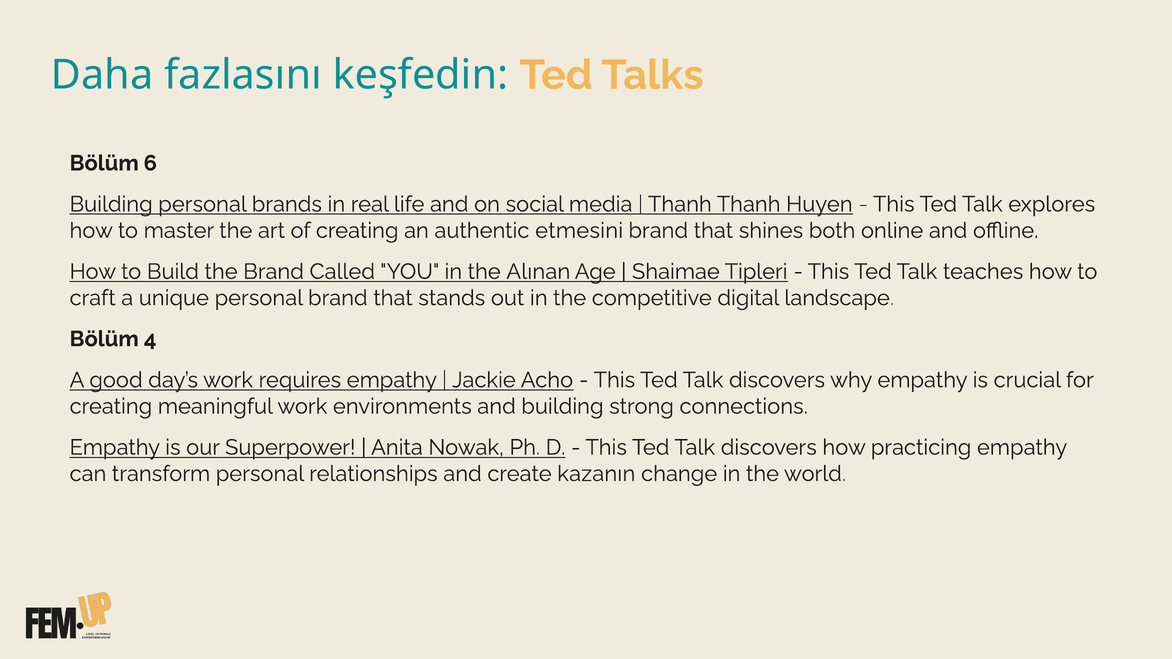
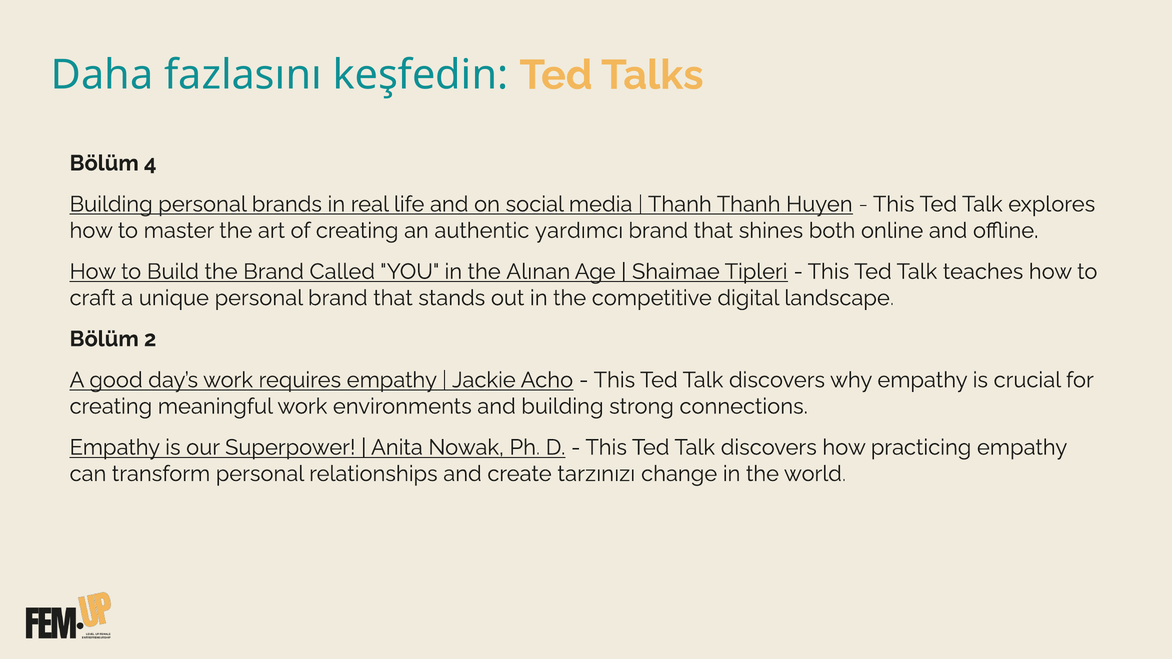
6: 6 -> 4 (150, 163)
etmesini: etmesini -> yardımcı (579, 231)
4: 4 -> 2 (150, 339)
kazanın: kazanın -> tarzınızı (596, 474)
